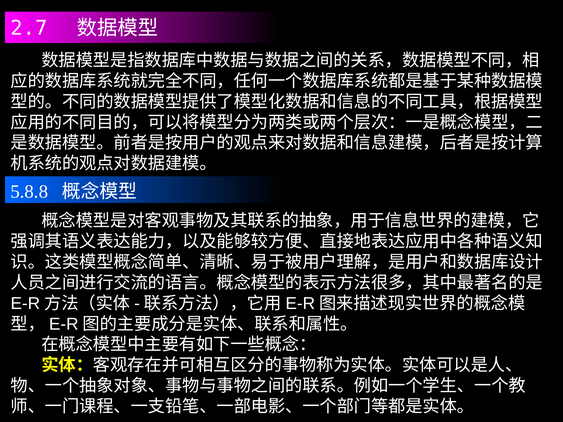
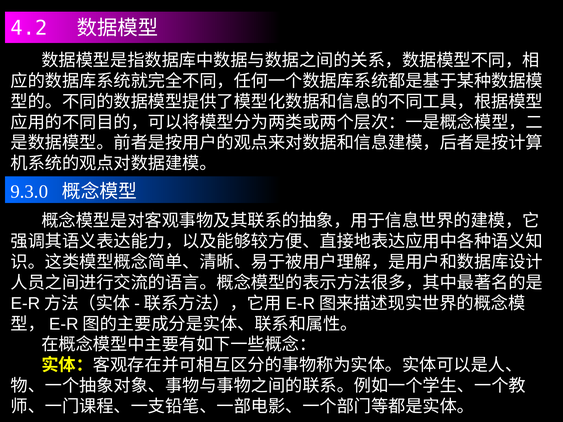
2.7: 2.7 -> 4.2 (29, 28)
5.8.8: 5.8.8 -> 9.3.0 (29, 192)
